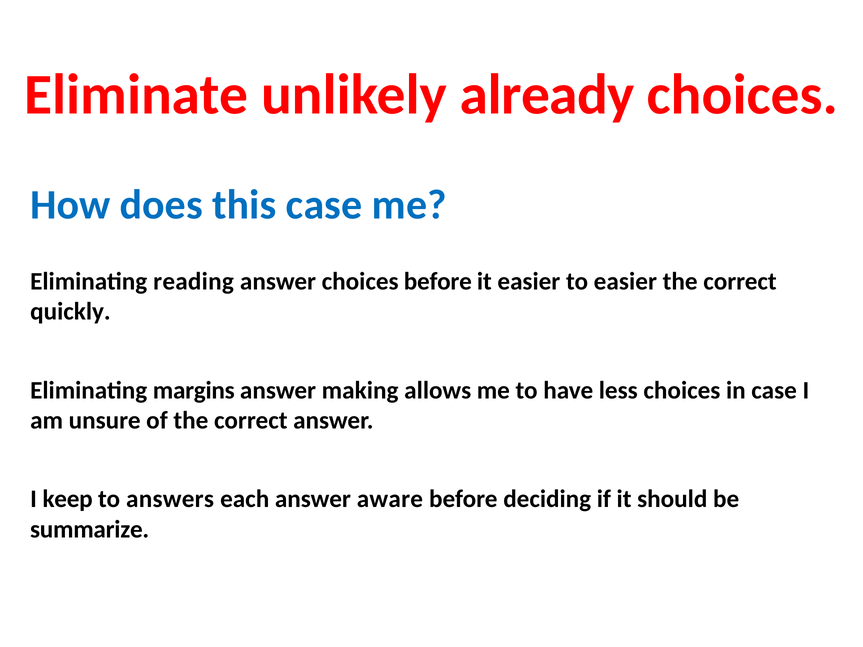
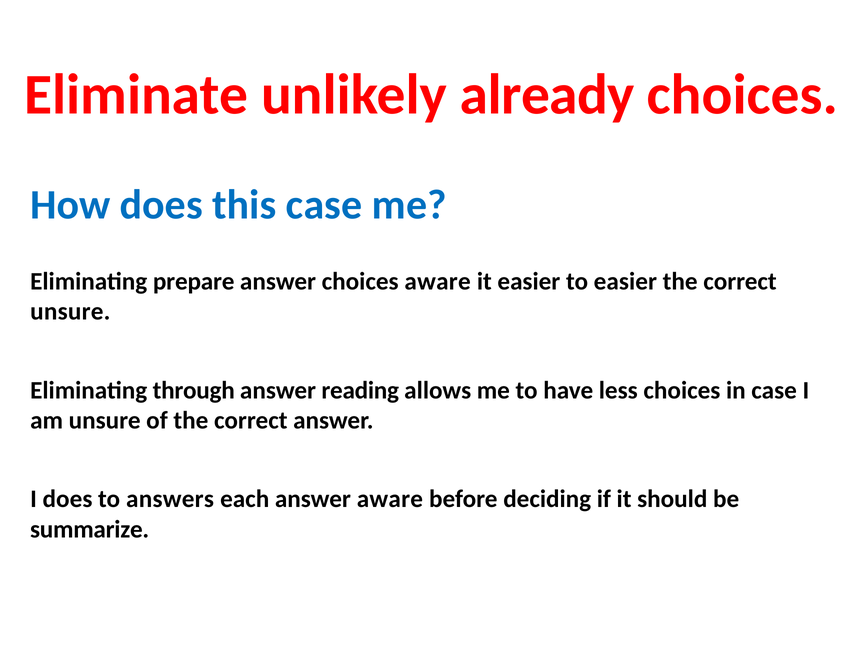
reading: reading -> prepare (194, 282)
choices before: before -> aware (438, 282)
quickly: quickly -> unsure (70, 312)
margins: margins -> through (194, 390)
making: making -> reading (360, 390)
I keep: keep -> does (67, 499)
